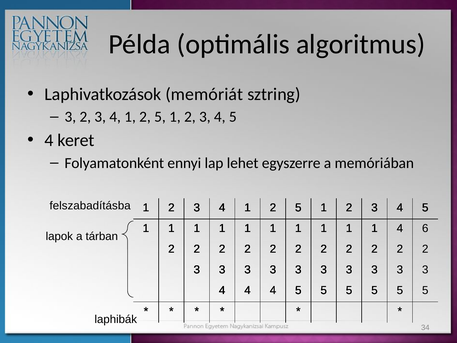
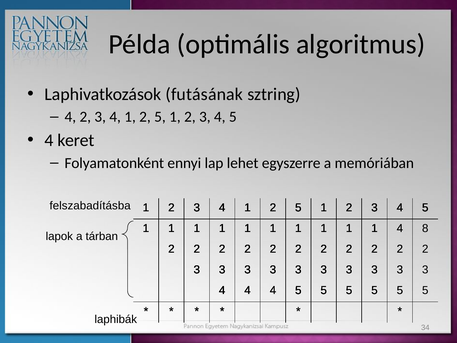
memóriát: memóriát -> futásának (204, 94)
3: 3 -> 4 (70, 117)
6: 6 -> 8 (425, 228)
